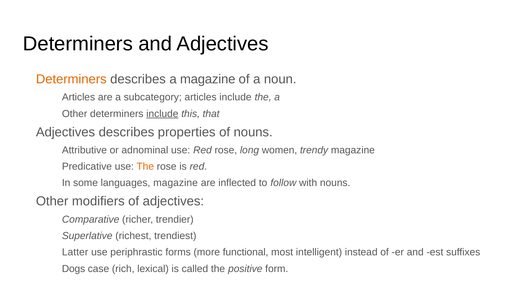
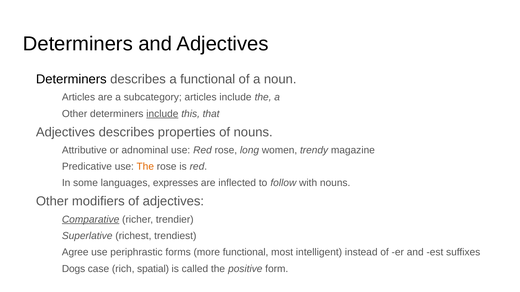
Determiners colour: orange -> black (71, 79)
a magazine: magazine -> functional (208, 79)
languages magazine: magazine -> expresses (176, 183)
Comparative underline: none -> present (91, 220)
Latter: Latter -> Agree (75, 253)
lexical: lexical -> spatial (153, 269)
